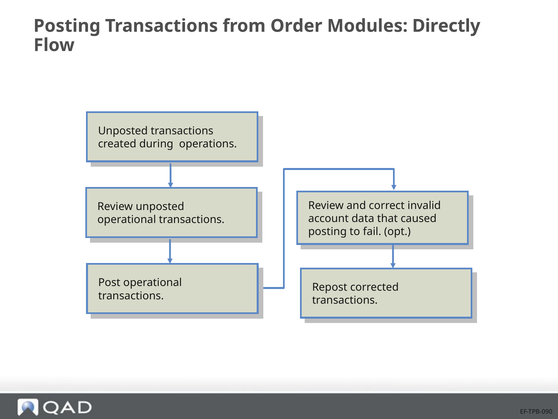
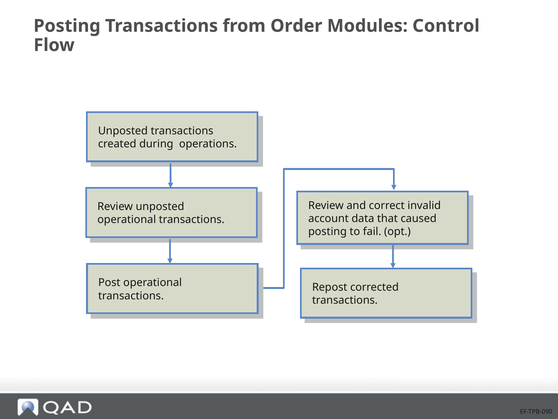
Directly: Directly -> Control (446, 26)
